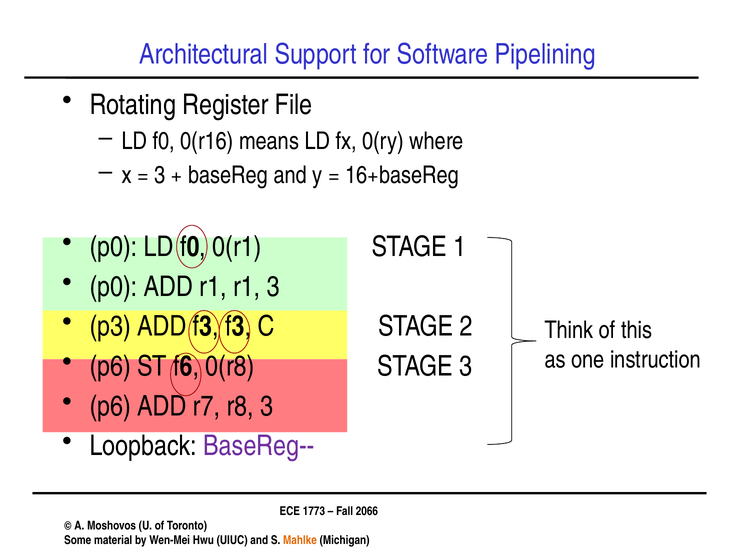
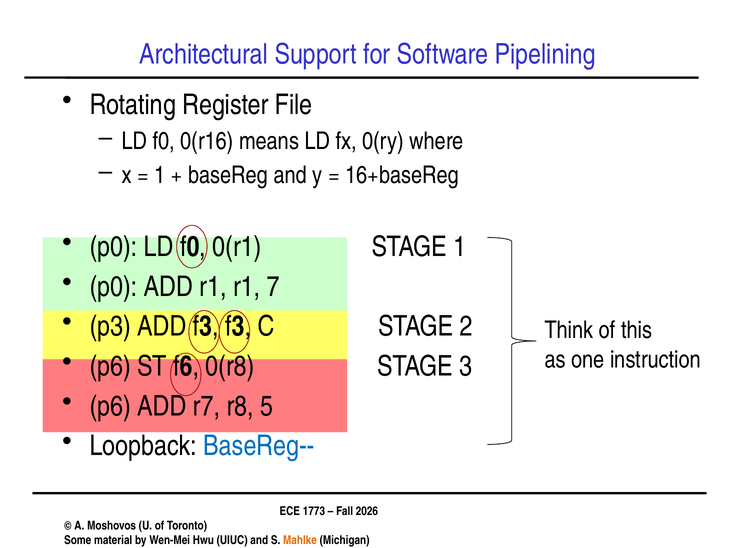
3: 3 -> 1 (160, 175)
r1 3: 3 -> 7 (273, 287)
r8 3: 3 -> 5 (267, 406)
BaseReg-- colour: purple -> blue (259, 446)
2066: 2066 -> 2026 (367, 511)
